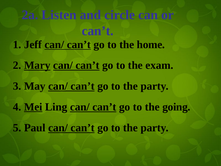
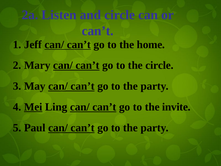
Mary underline: present -> none (37, 65)
the exam: exam -> circle (159, 65)
going: going -> invite (176, 107)
